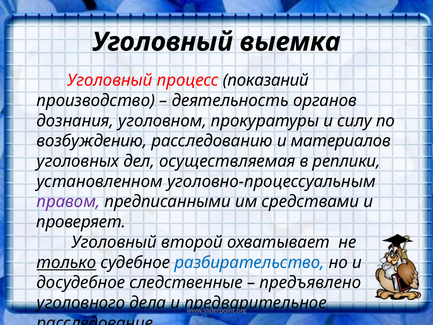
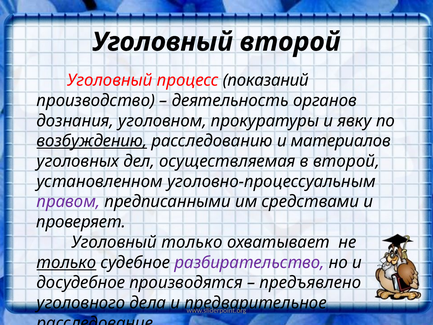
Уголовный выемка: выемка -> второй (290, 42)
силу: силу -> явку (355, 121)
возбуждению underline: none -> present (92, 141)
в реплики: реплики -> второй (346, 161)
Уголовный второй: второй -> только (192, 242)
разбирательство colour: blue -> purple (250, 262)
следственные: следственные -> производятся (186, 282)
